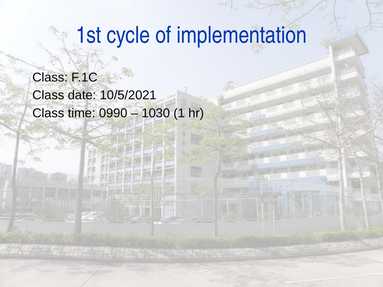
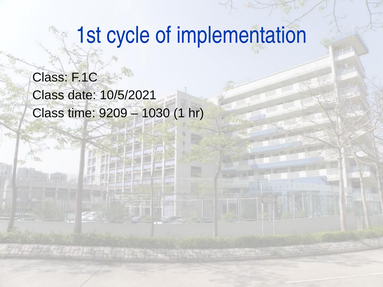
0990: 0990 -> 9209 (113, 113)
